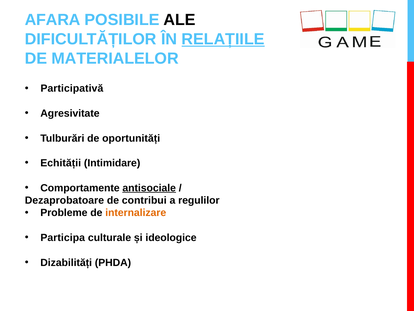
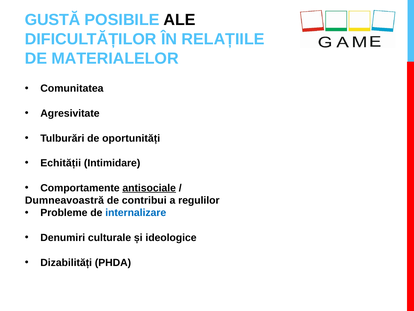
AFARA: AFARA -> GUSTĂ (53, 20)
RELAȚIILE underline: present -> none (223, 39)
Participativă: Participativă -> Comunitatea (72, 88)
Dezaprobatoare: Dezaprobatoare -> Dumneavoastră (64, 200)
internalizare colour: orange -> blue (136, 213)
Participa: Participa -> Denumiri (63, 237)
